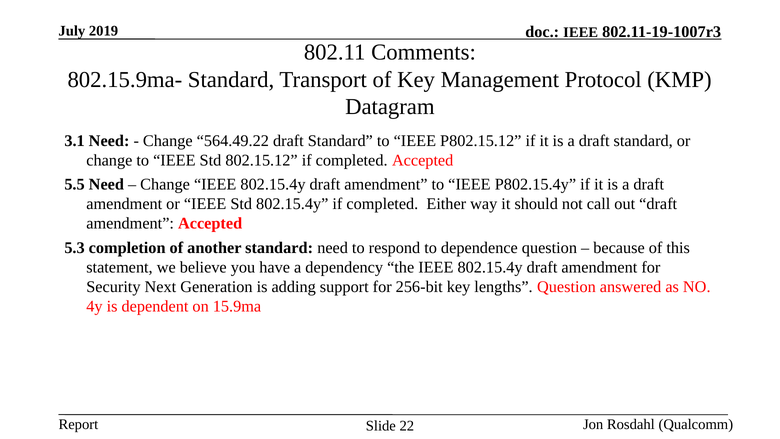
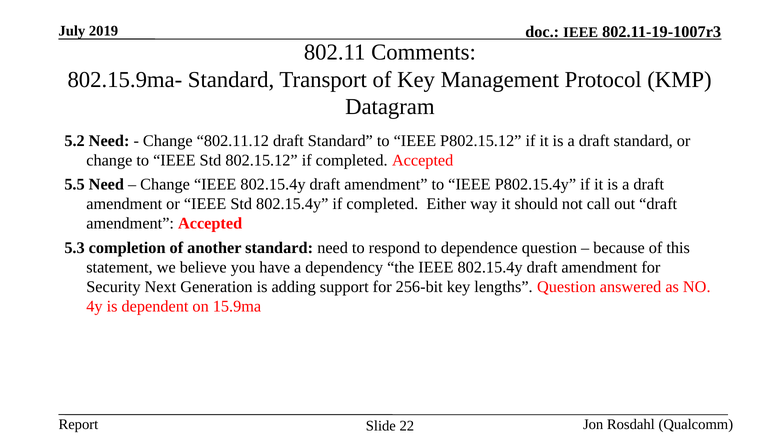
3.1: 3.1 -> 5.2 (75, 141)
564.49.22: 564.49.22 -> 802.11.12 (233, 141)
